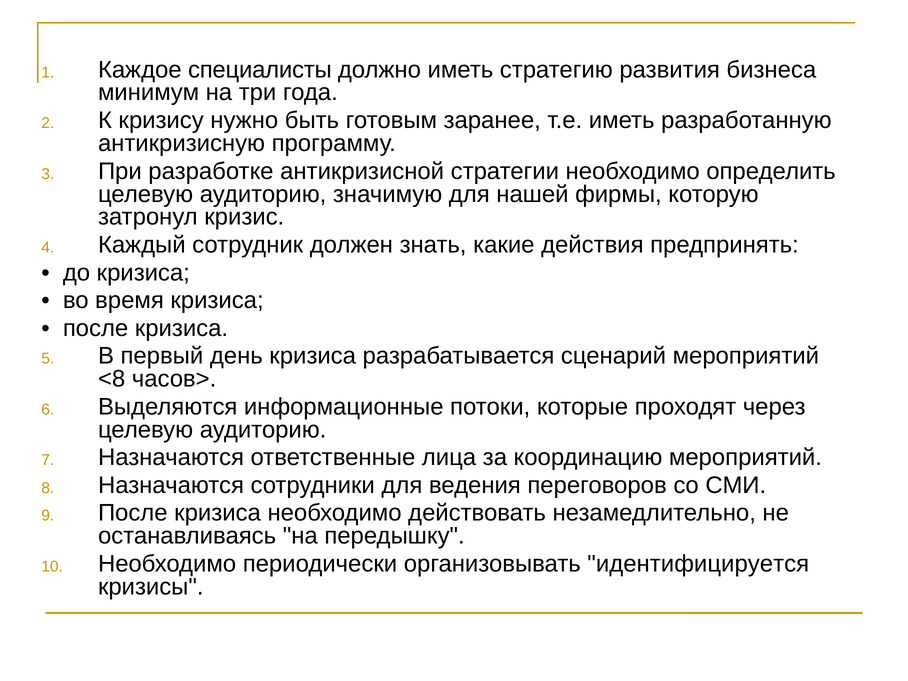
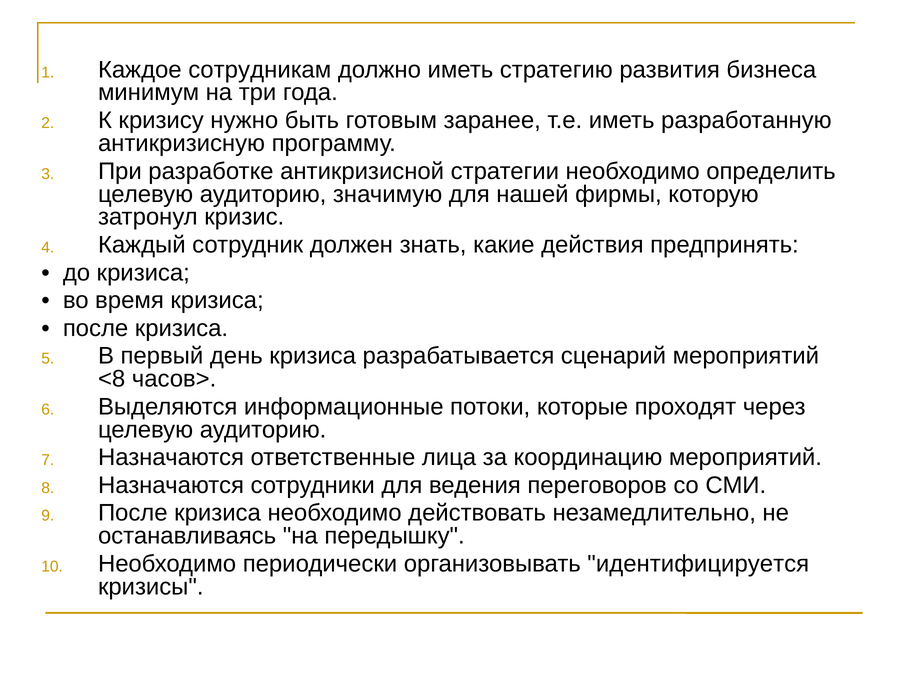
специалисты: специалисты -> сотрудникам (260, 70)
